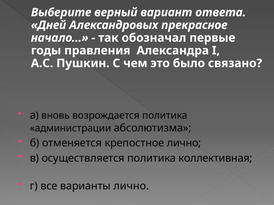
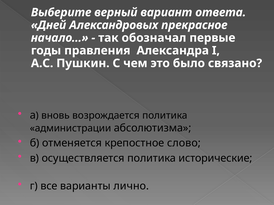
крепостное лично: лично -> слово (184, 143)
коллективная: коллективная -> исторические (215, 158)
